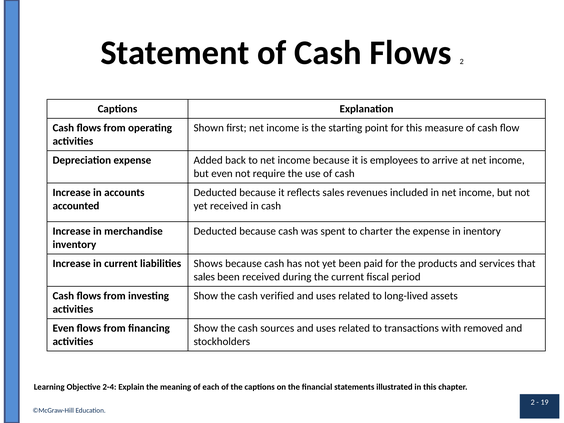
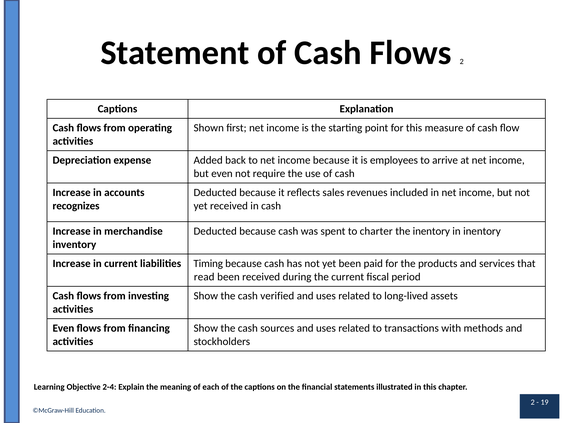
accounted: accounted -> recognizes (76, 206)
the expense: expense -> inentory (431, 231)
Shows: Shows -> Timing (208, 264)
sales: sales -> read (204, 277)
removed: removed -> methods (483, 328)
